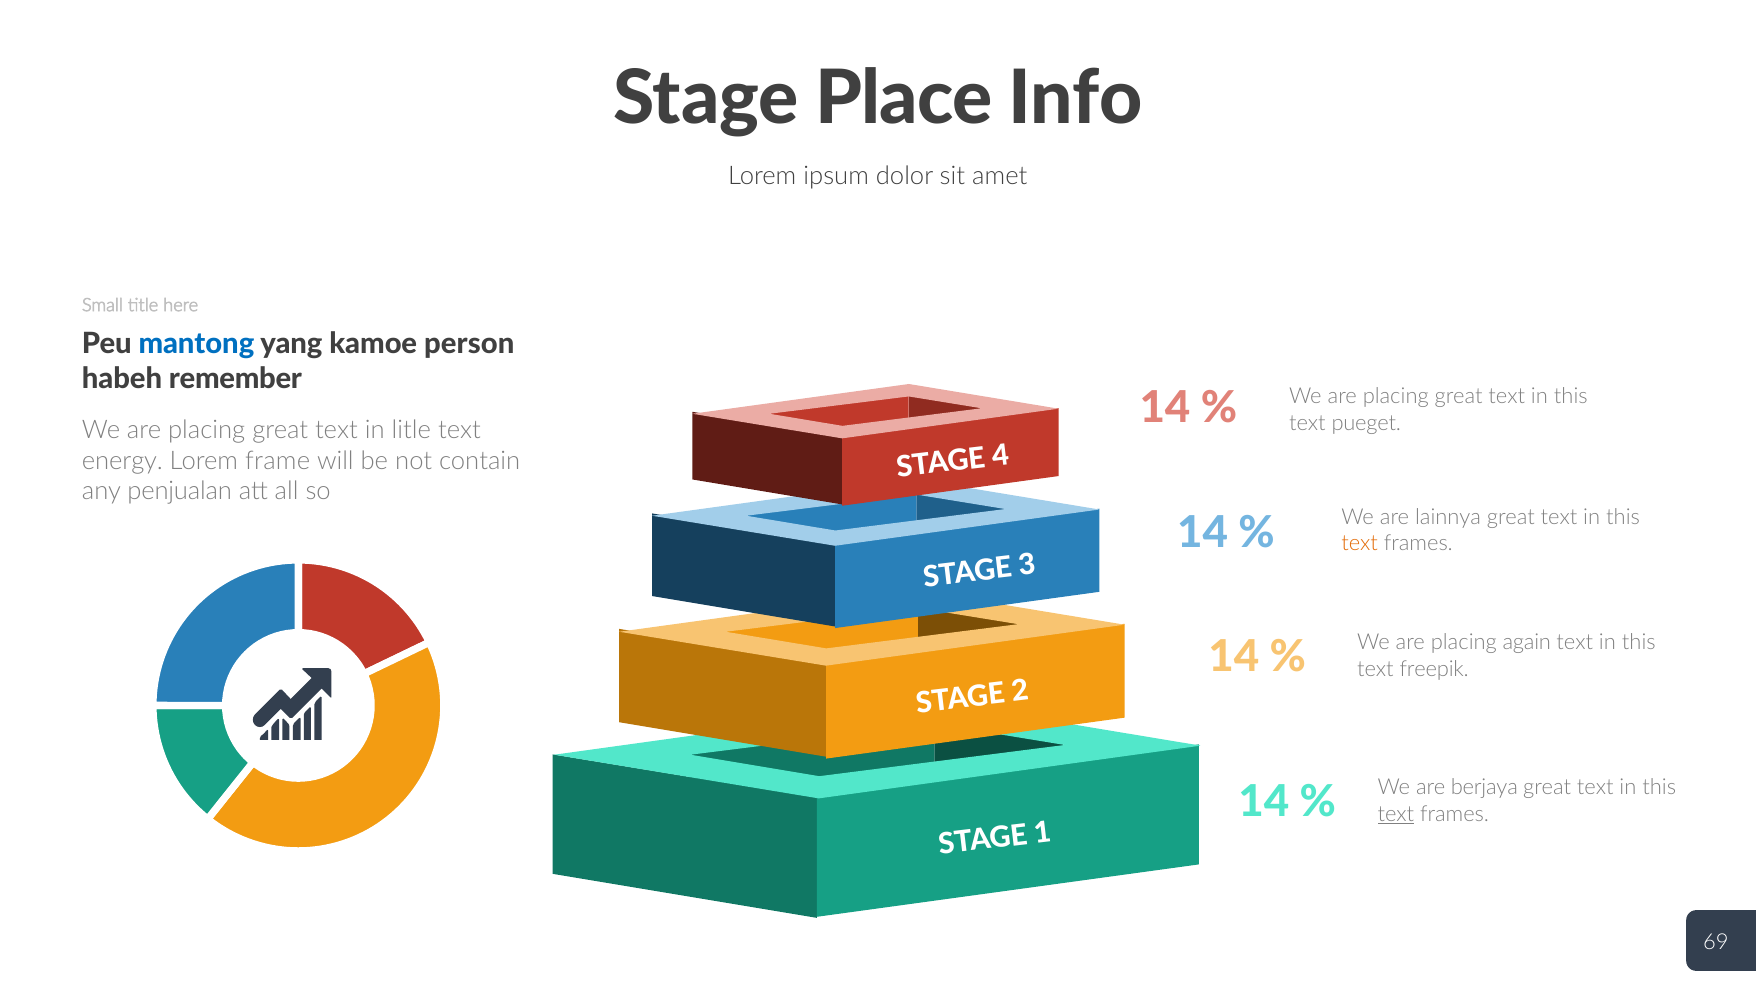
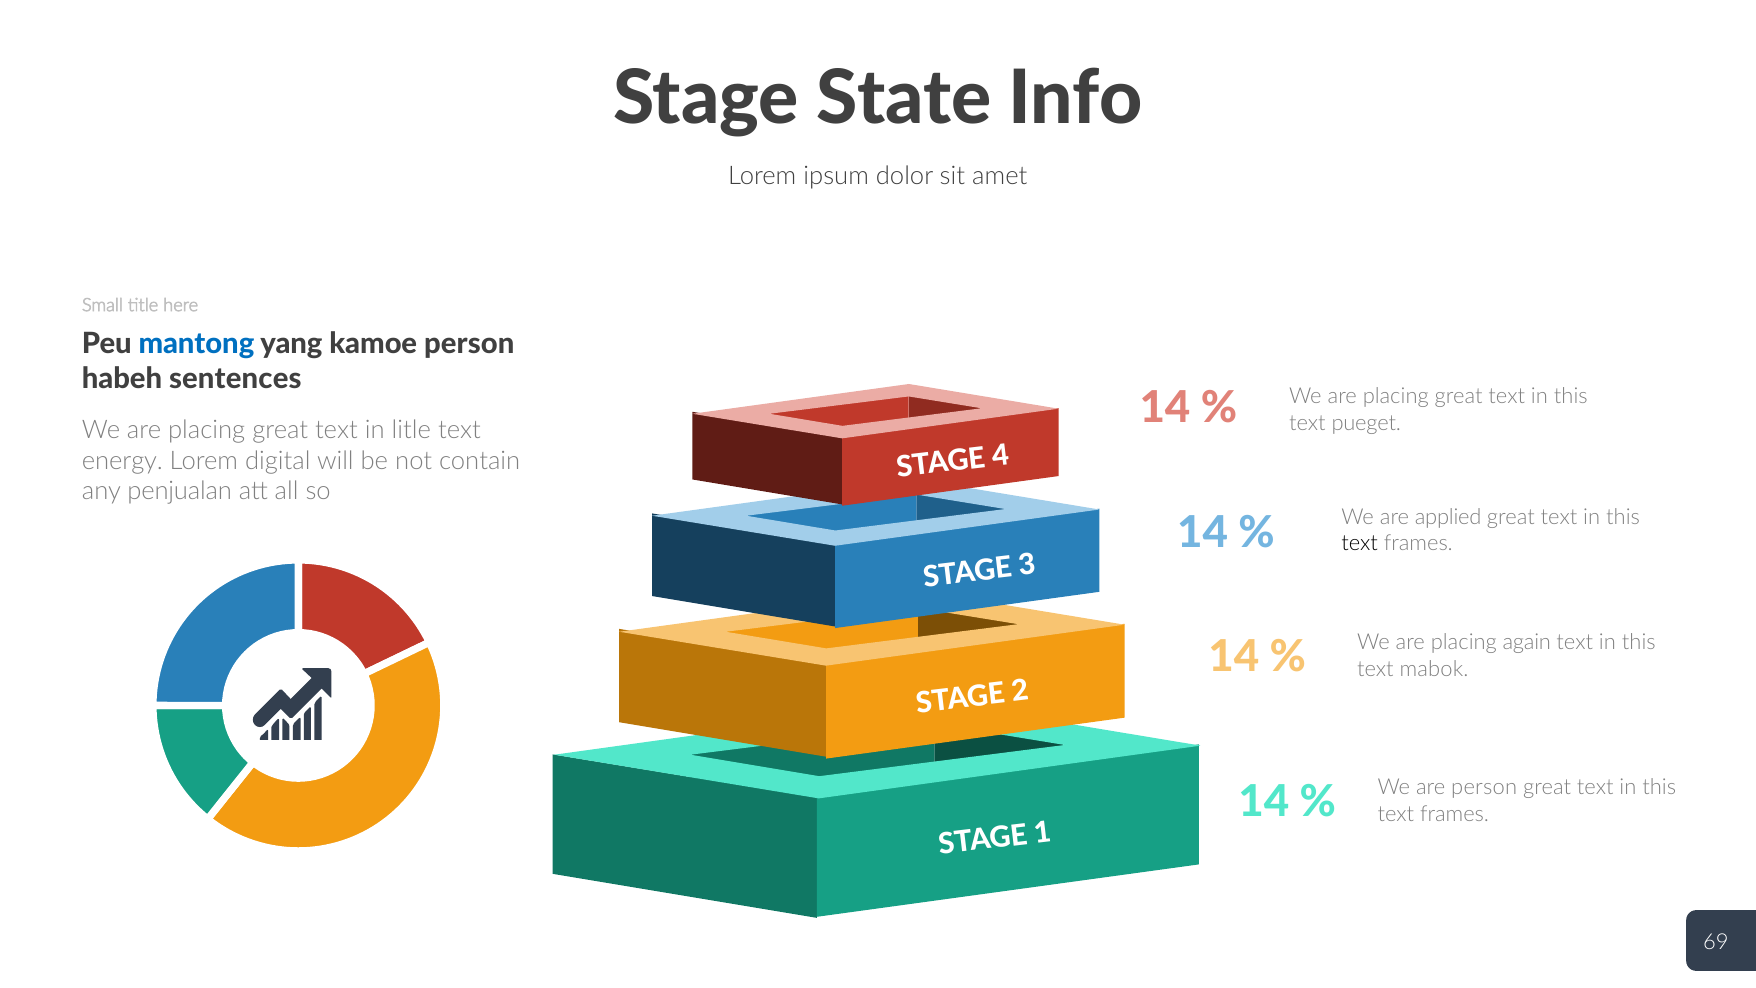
Place: Place -> State (904, 99)
remember: remember -> sentences (235, 379)
frame: frame -> digital (278, 460)
lainnya: lainnya -> applied (1448, 517)
text colour: orange -> black (1360, 543)
freepik: freepik -> mabok (1434, 669)
are berjaya: berjaya -> person (1484, 788)
text underline: present -> none (1396, 814)
